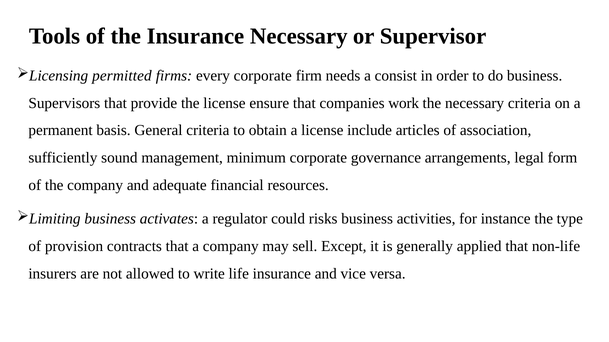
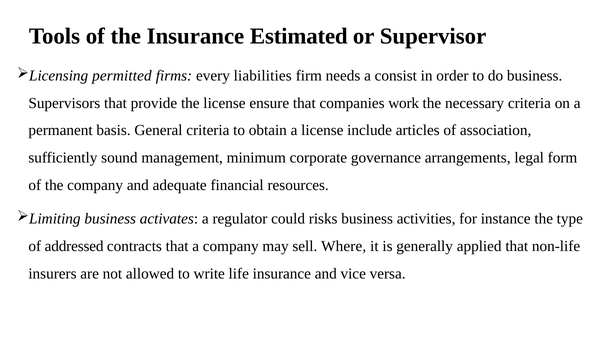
Insurance Necessary: Necessary -> Estimated (299, 36)
every corporate: corporate -> liabilities (263, 76)
provision: provision -> addressed (74, 247)
Except: Except -> Where (344, 247)
